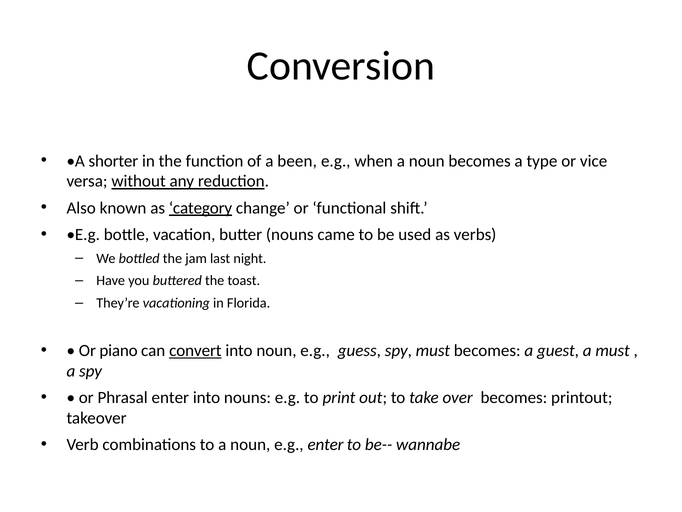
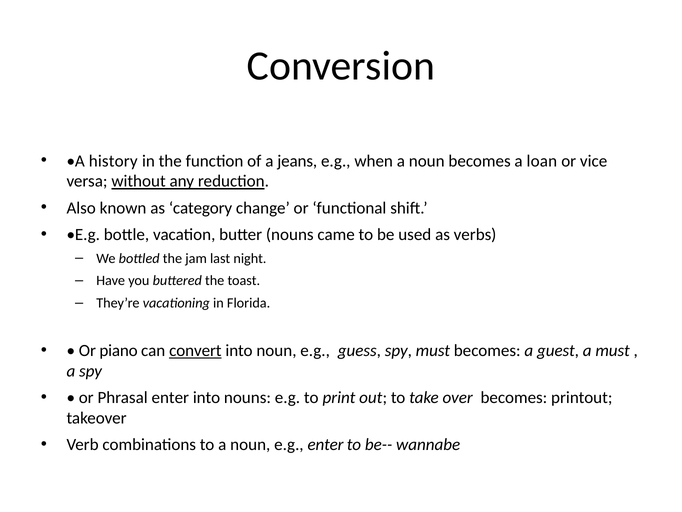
shorter: shorter -> history (113, 161)
been: been -> jeans (297, 161)
type: type -> loan (542, 161)
category underline: present -> none (201, 208)
